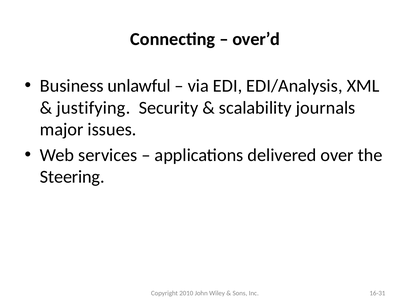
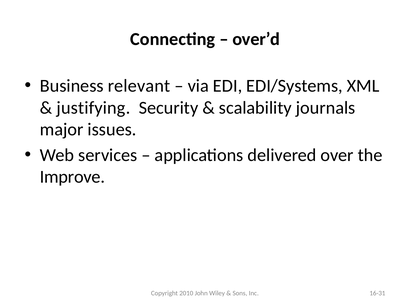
unlawful: unlawful -> relevant (139, 86)
EDI/Analysis: EDI/Analysis -> EDI/Systems (294, 86)
Steering: Steering -> Improve (72, 177)
